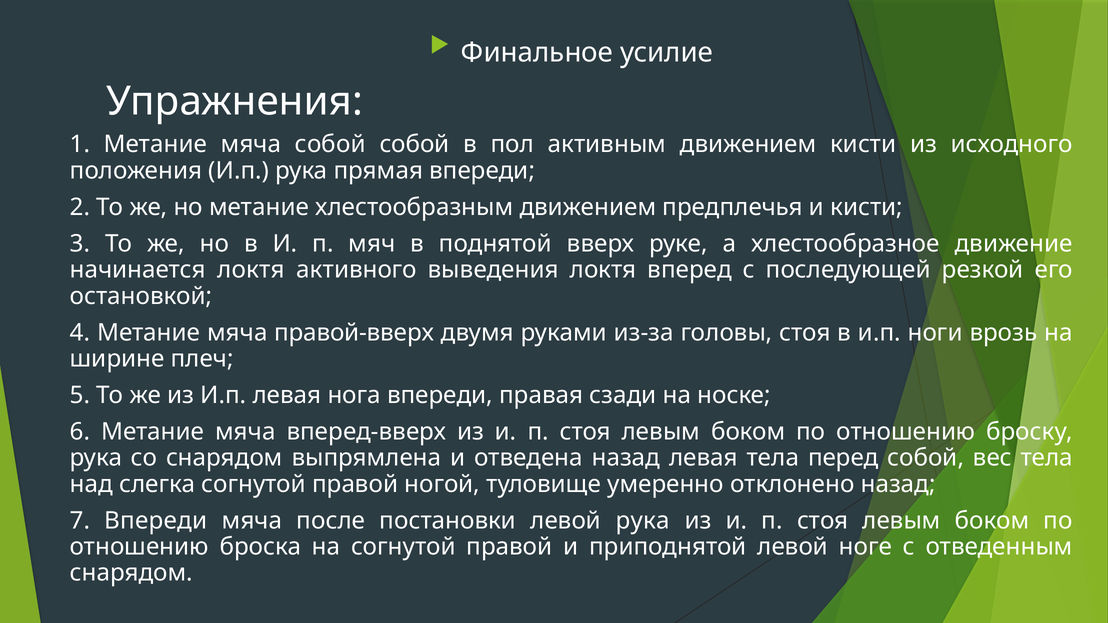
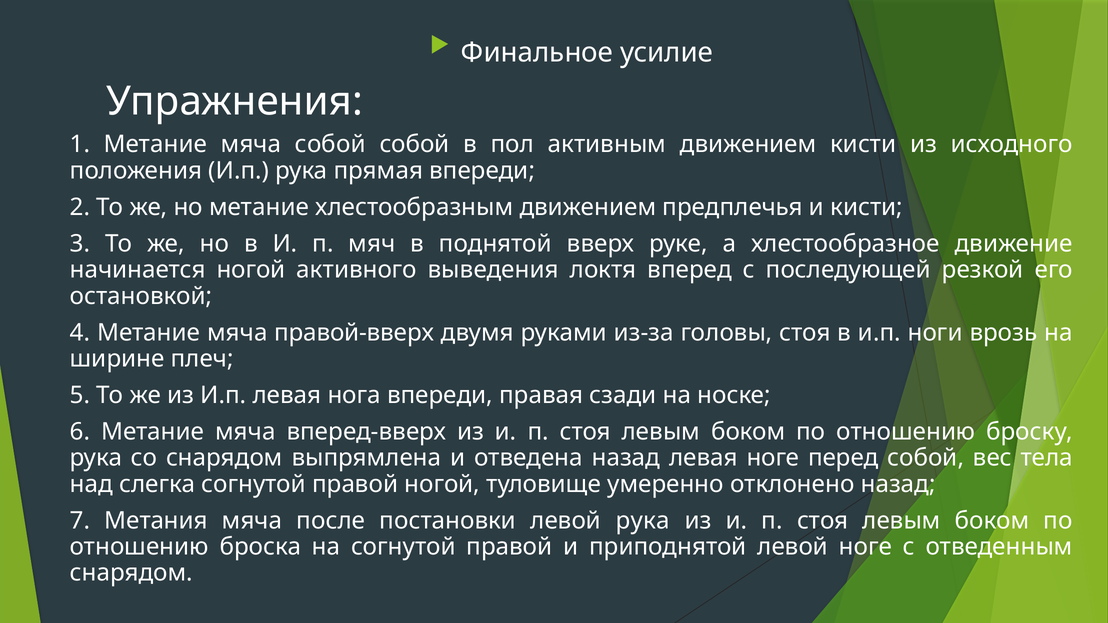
начинается локтя: локтя -> ногой (251, 270)
левая тела: тела -> ноге (773, 458)
7 Впереди: Впереди -> Метания (156, 521)
